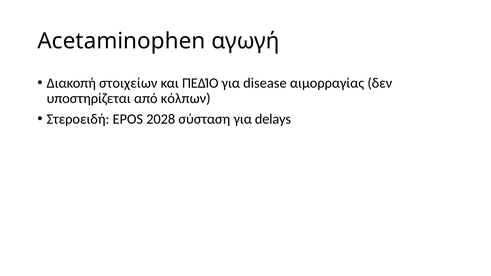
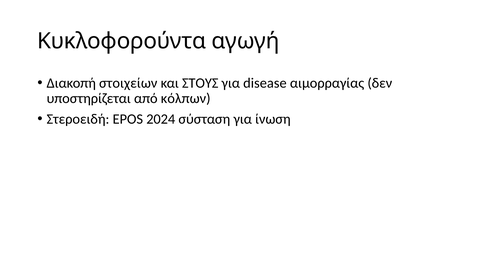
Acetaminophen: Acetaminophen -> Κυκλοφορούντα (122, 41)
ΠΕΔΊΟ: ΠΕΔΊΟ -> ΣΤΟΥΣ (200, 83)
2028: 2028 -> 2024 (161, 119)
delays: delays -> ίνωση (273, 119)
